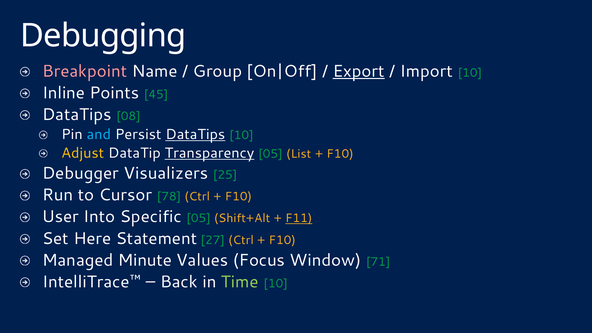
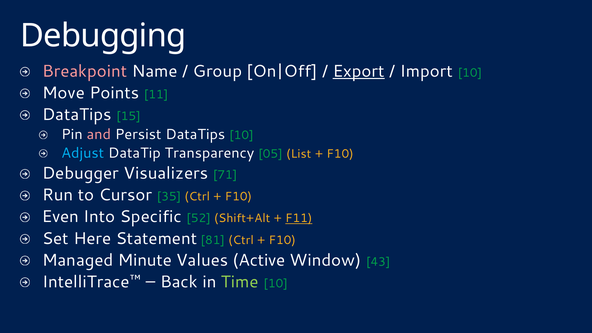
Inline: Inline -> Move (63, 93)
45: 45 -> 11 (156, 94)
08: 08 -> 15 (128, 116)
and colour: light blue -> pink (99, 134)
DataTips underline: present -> none (195, 134)
Adjust colour: yellow -> light blue (83, 153)
Transparency underline: present -> none (209, 153)
25: 25 -> 71 (225, 175)
78: 78 -> 35 (169, 197)
User: User -> Even (60, 217)
Specific 05: 05 -> 52 (199, 218)
27: 27 -> 81 (213, 240)
Focus: Focus -> Active (259, 260)
71: 71 -> 43 (378, 262)
